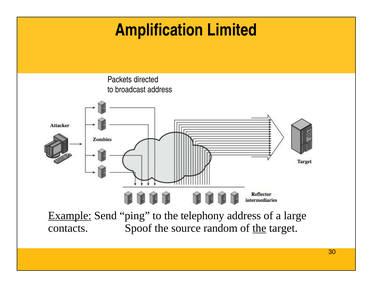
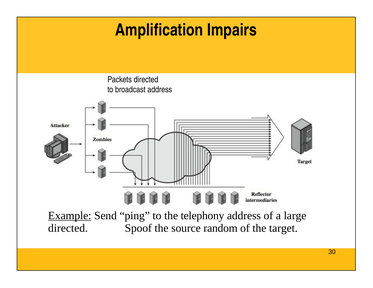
Limited: Limited -> Impairs (232, 30)
contacts: contacts -> directed (68, 228)
the underline: present -> none (259, 228)
